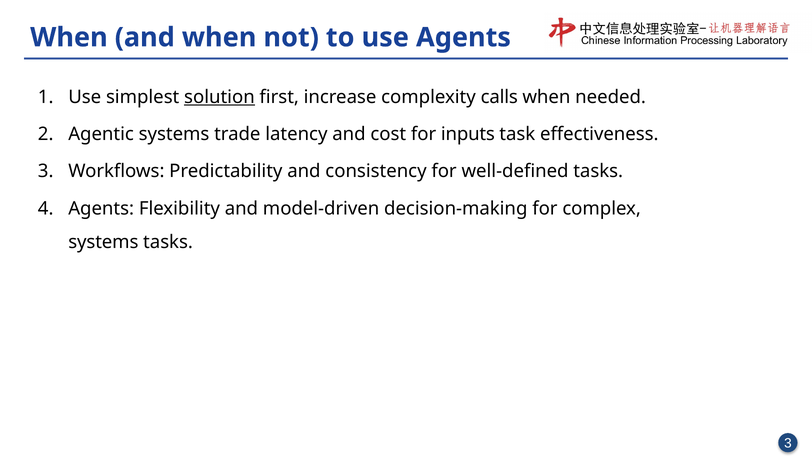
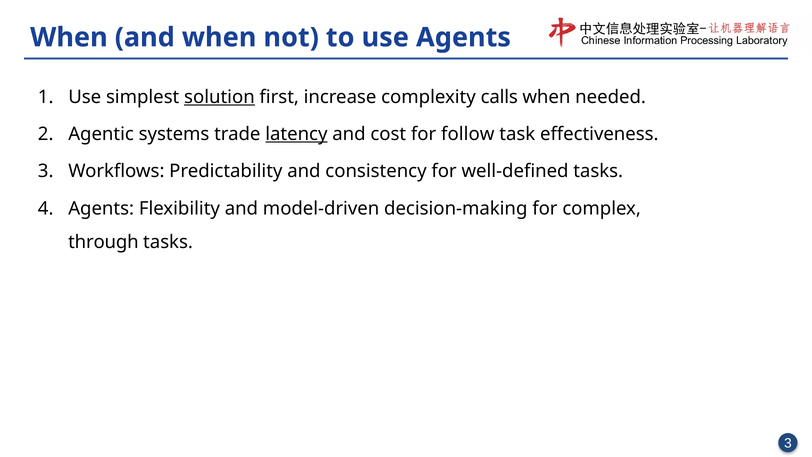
latency underline: none -> present (296, 134)
inputs: inputs -> follow (468, 134)
systems: systems -> through (103, 242)
